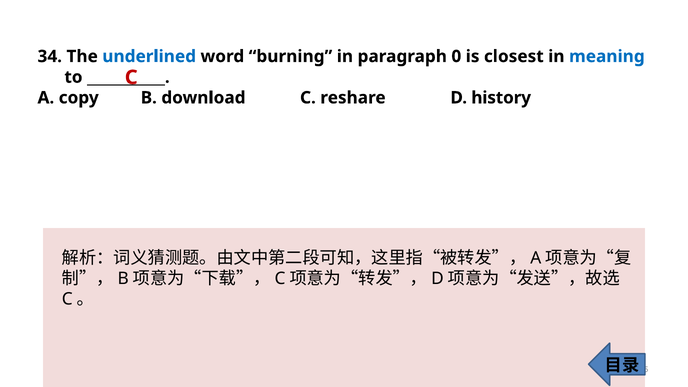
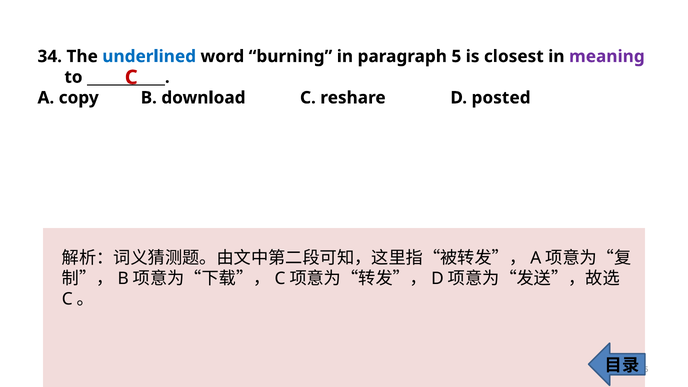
0: 0 -> 5 (456, 56)
meaning colour: blue -> purple (607, 56)
history: history -> posted (501, 98)
